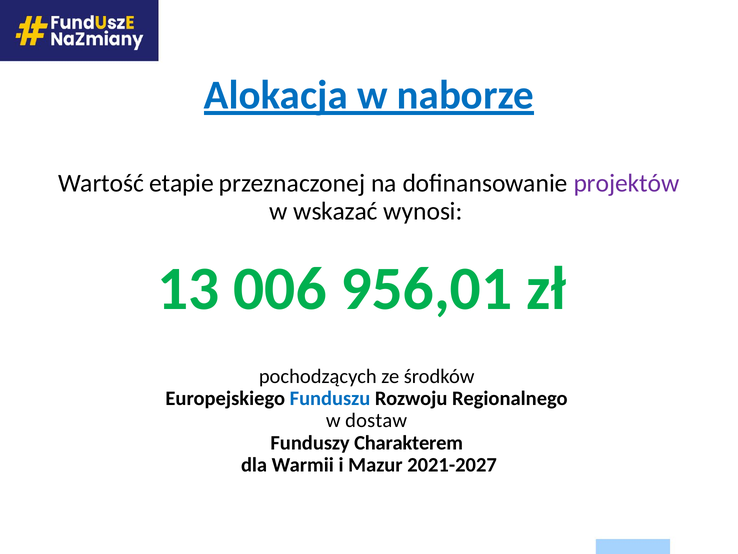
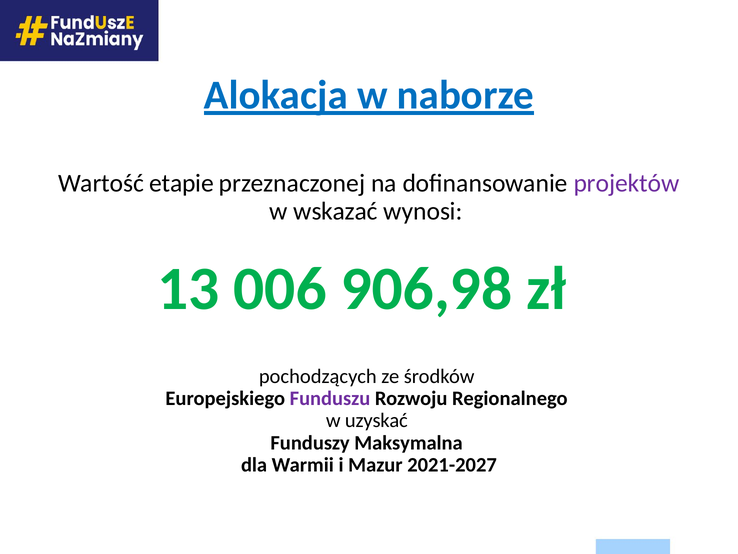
956,01: 956,01 -> 906,98 (426, 289)
Funduszu colour: blue -> purple (330, 398)
dostaw: dostaw -> uzyskać (376, 420)
Charakterem: Charakterem -> Maksymalna (408, 442)
